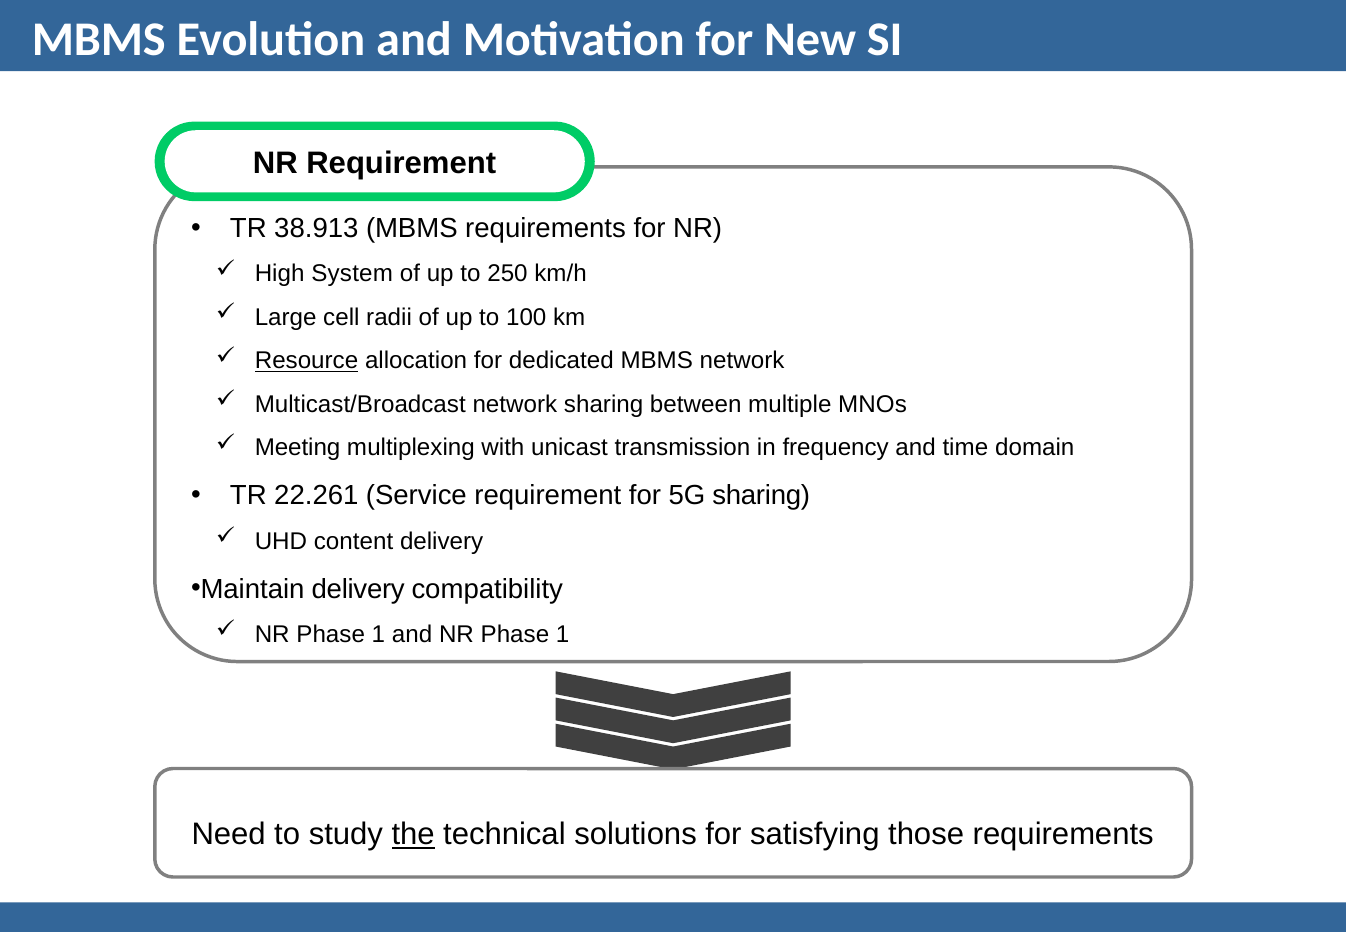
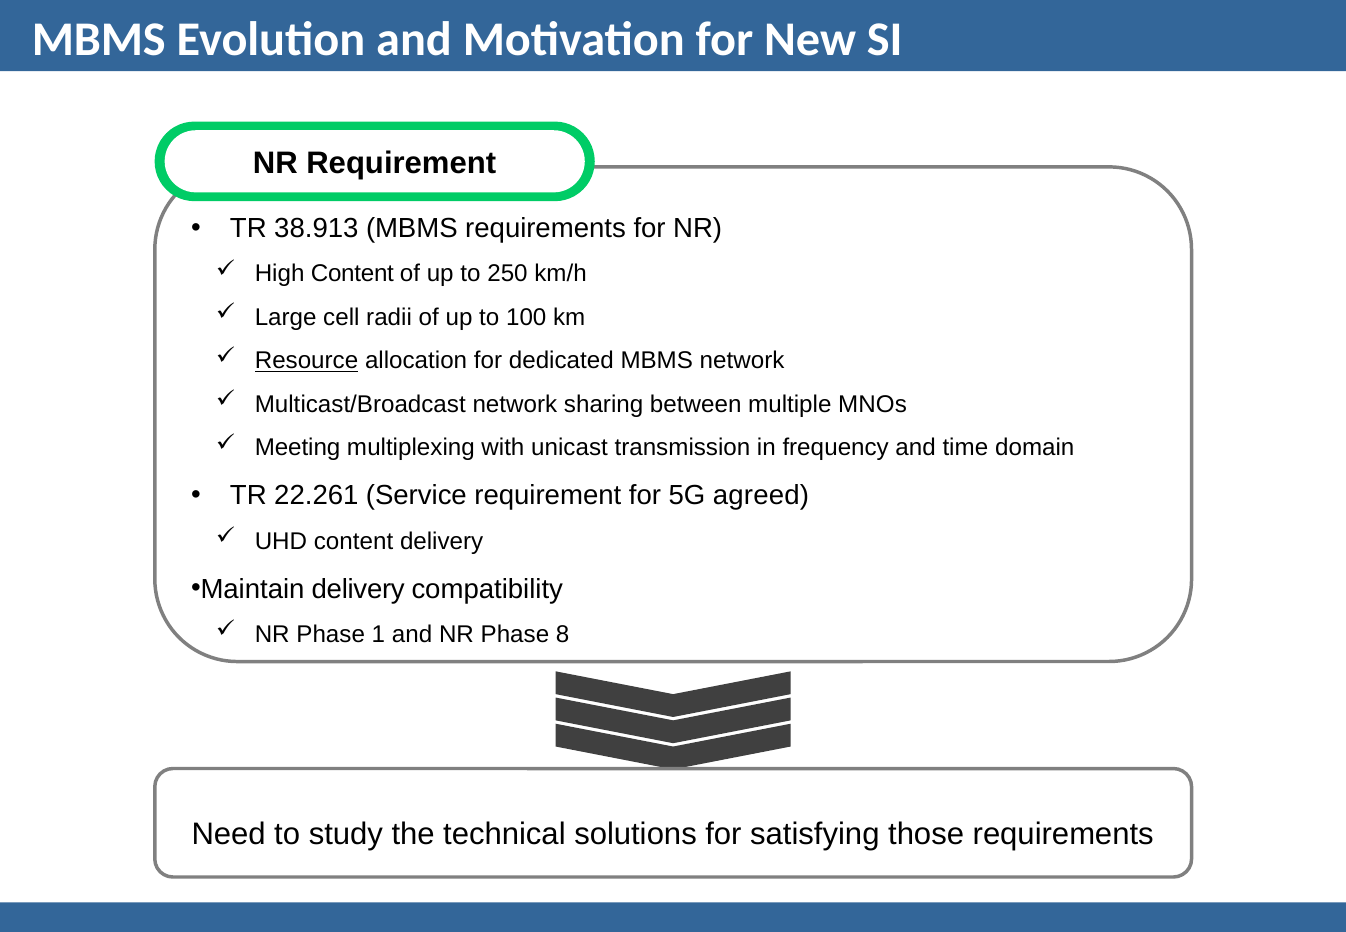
High System: System -> Content (352, 274)
5G sharing: sharing -> agreed (761, 496)
and NR Phase 1: 1 -> 8 (563, 634)
the underline: present -> none (413, 834)
